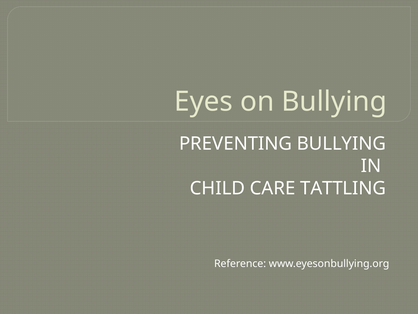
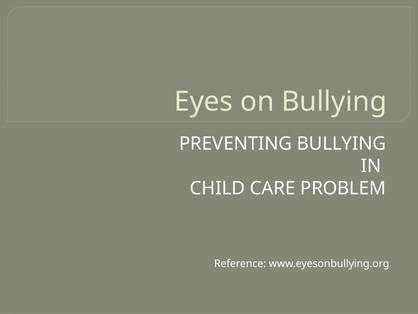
TATTLING: TATTLING -> PROBLEM (343, 188)
